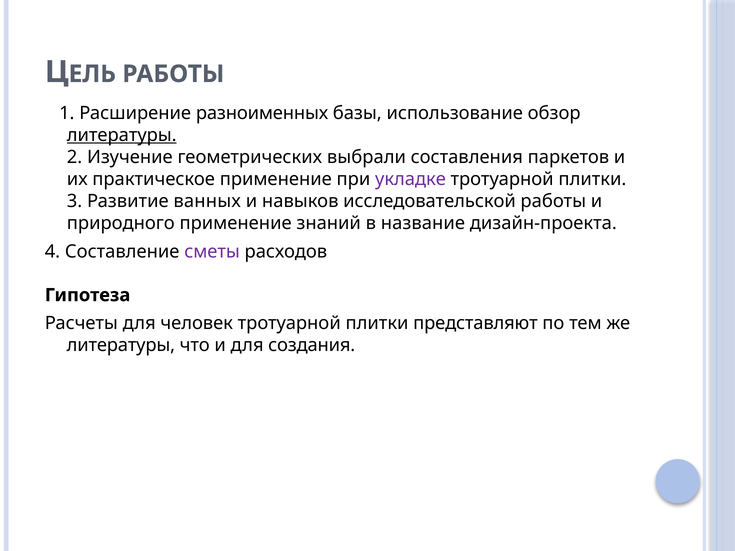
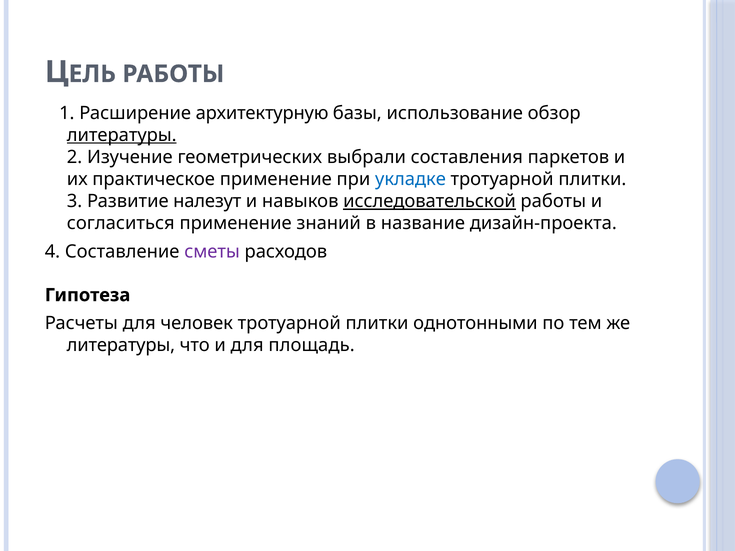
разноименных: разноименных -> архитектурную (262, 113)
укладке colour: purple -> blue (410, 179)
ванных: ванных -> налезут (207, 201)
исследовательской underline: none -> present (430, 201)
природного: природного -> согласиться (121, 223)
представляют: представляют -> однотонными (475, 323)
создания: создания -> площадь (312, 346)
